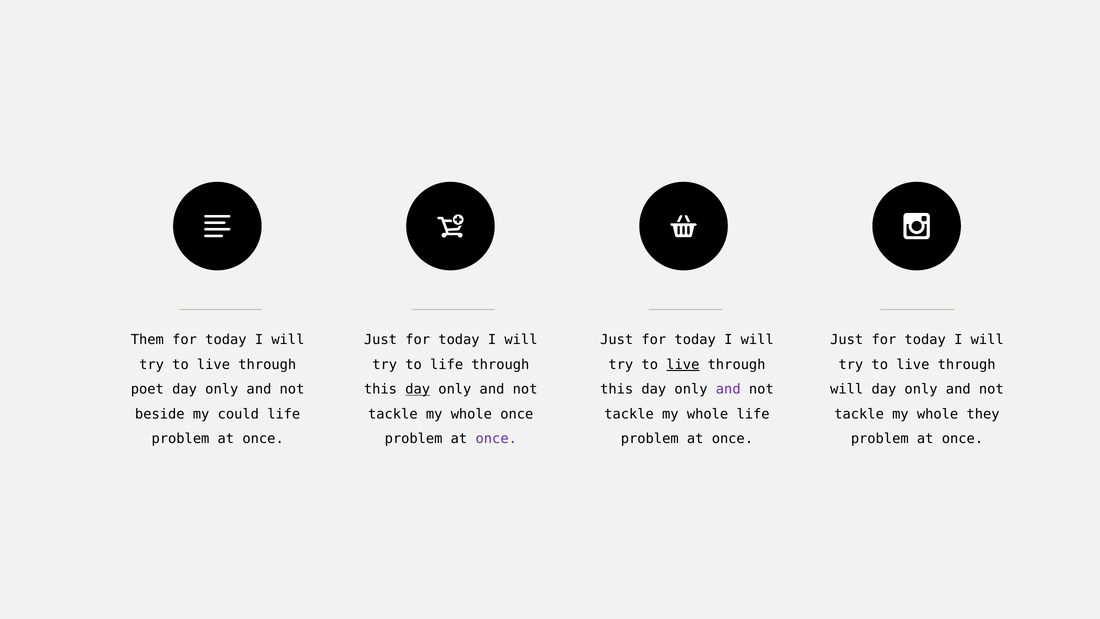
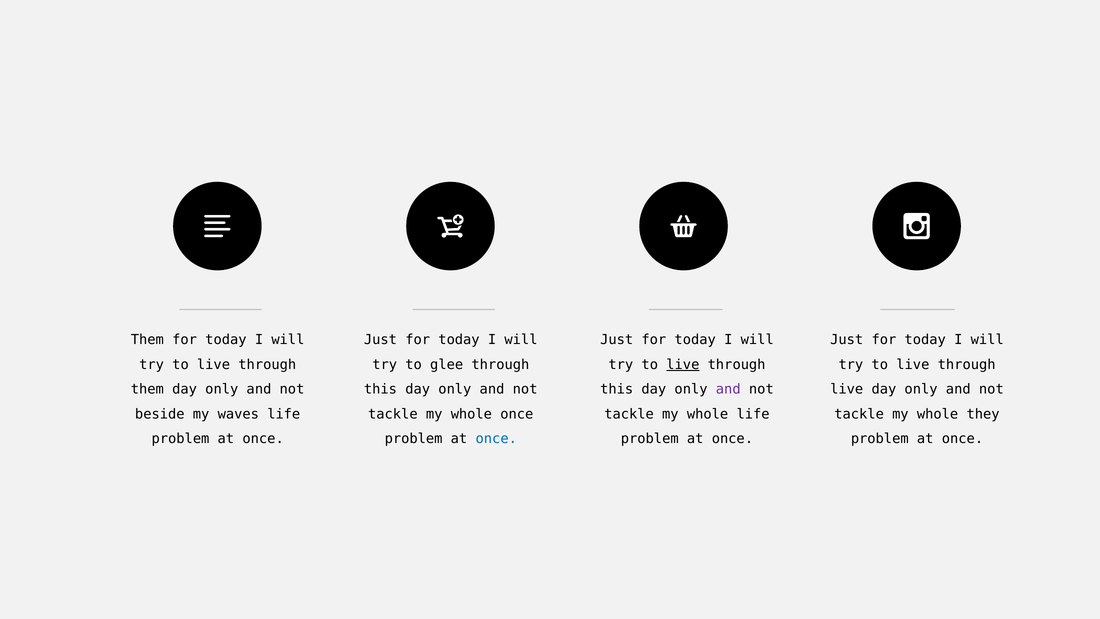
to life: life -> glee (447, 364)
poet: poet -> them (147, 389)
day underline: present -> none (418, 389)
will: will -> live (847, 389)
could: could -> waves (238, 414)
once colour: purple -> blue (496, 439)
